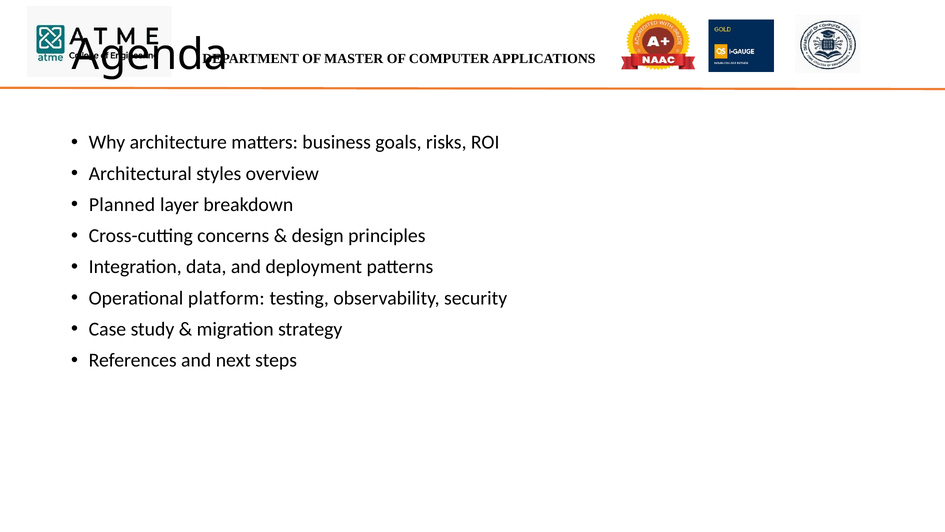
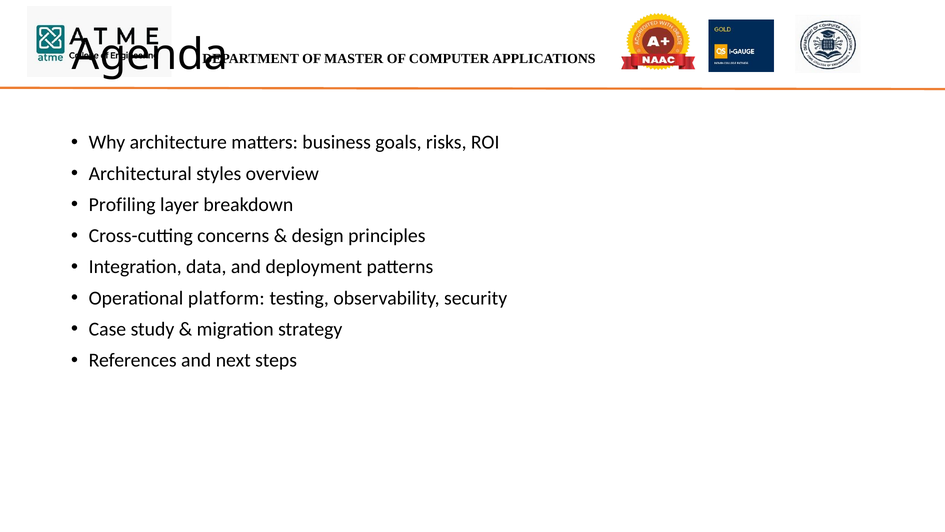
Planned: Planned -> Profiling (122, 205)
